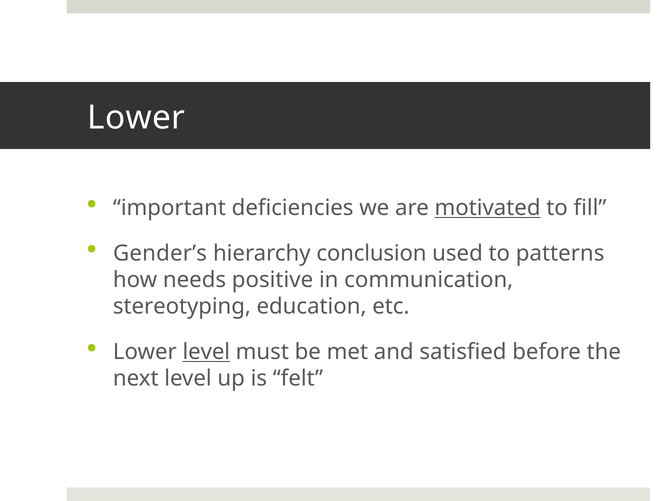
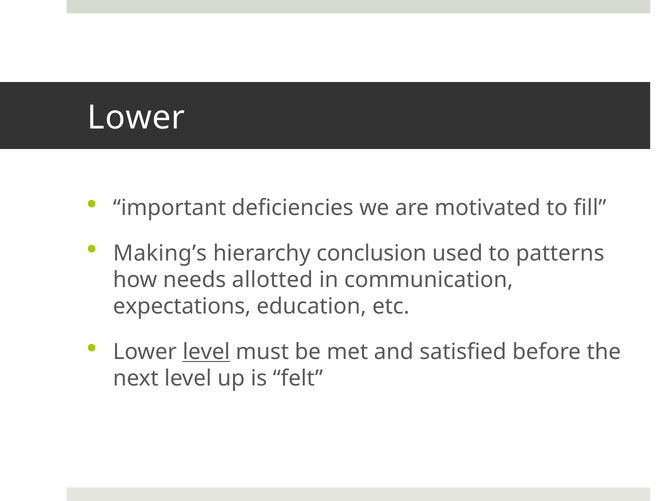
motivated underline: present -> none (488, 208)
Gender’s: Gender’s -> Making’s (160, 253)
positive: positive -> allotted (272, 279)
stereotyping: stereotyping -> expectations (182, 306)
